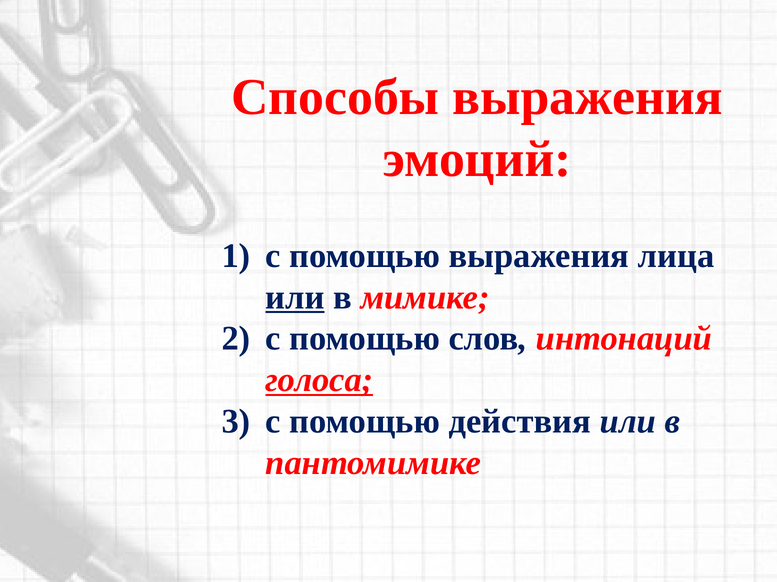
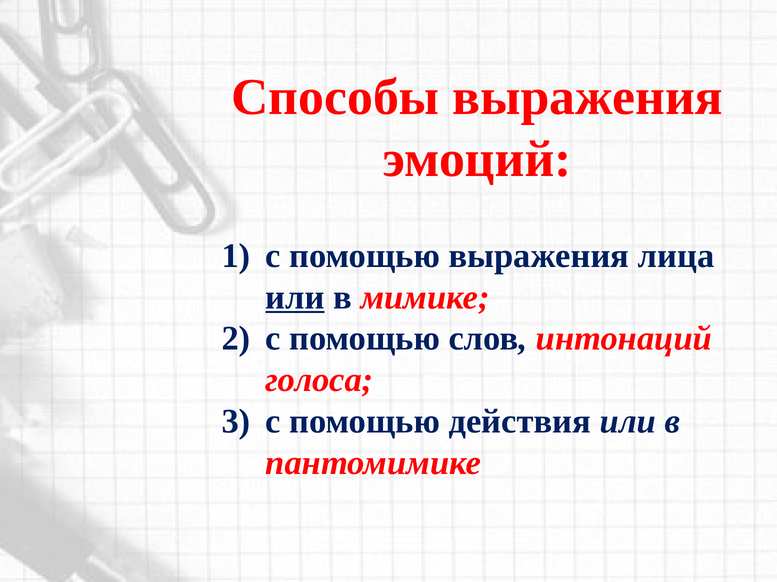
голоса underline: present -> none (319, 380)
